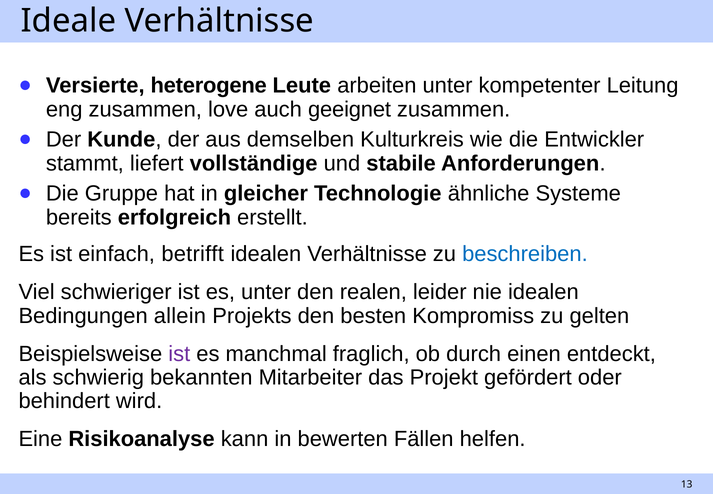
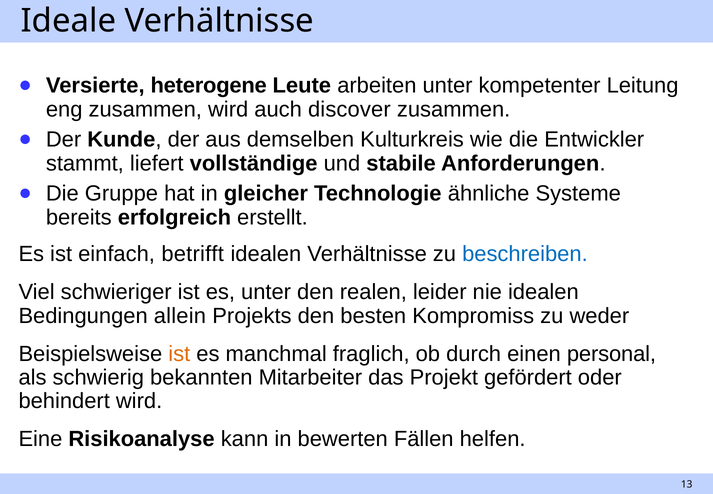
zusammen love: love -> wird (228, 109)
geeignet: geeignet -> discover (349, 109)
gelten: gelten -> weder (599, 316)
ist colour: purple -> orange (179, 353)
entdeckt: entdeckt -> personal (611, 353)
